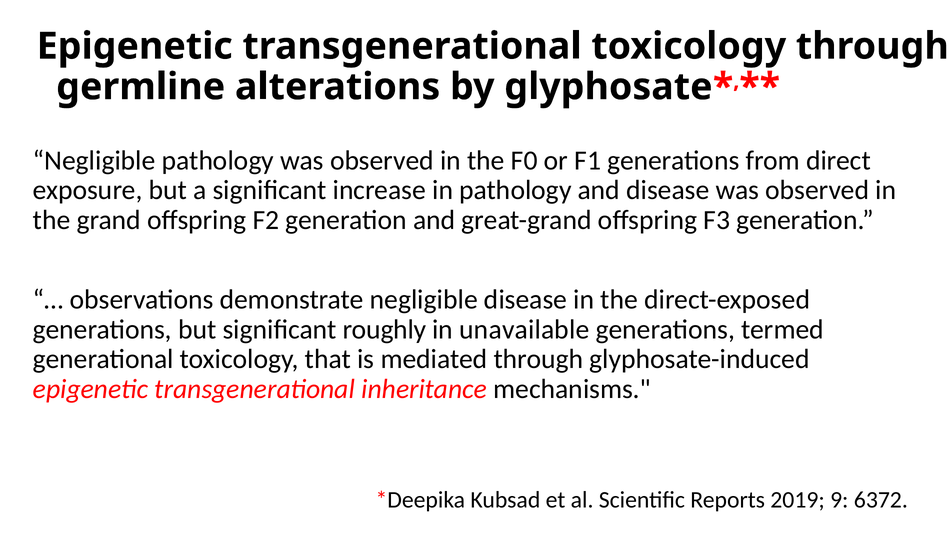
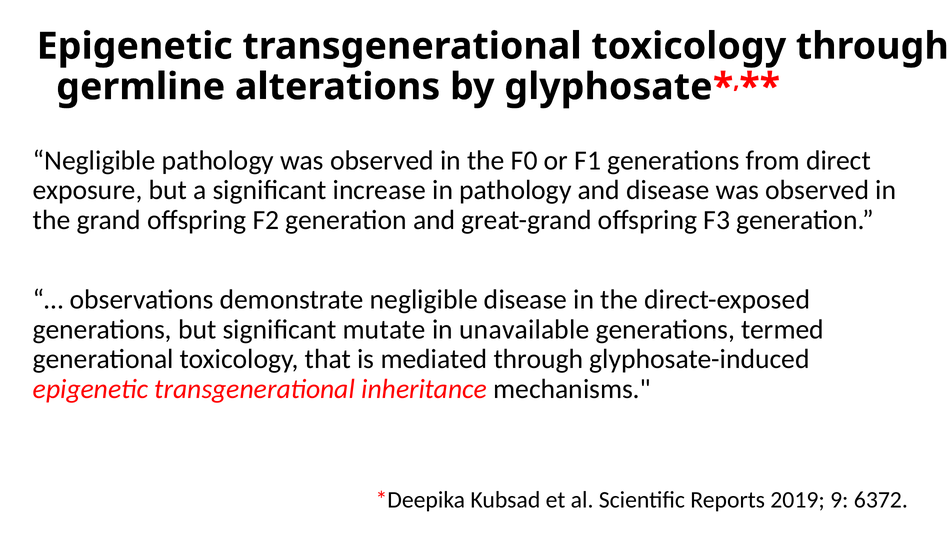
roughly: roughly -> mutate (384, 329)
